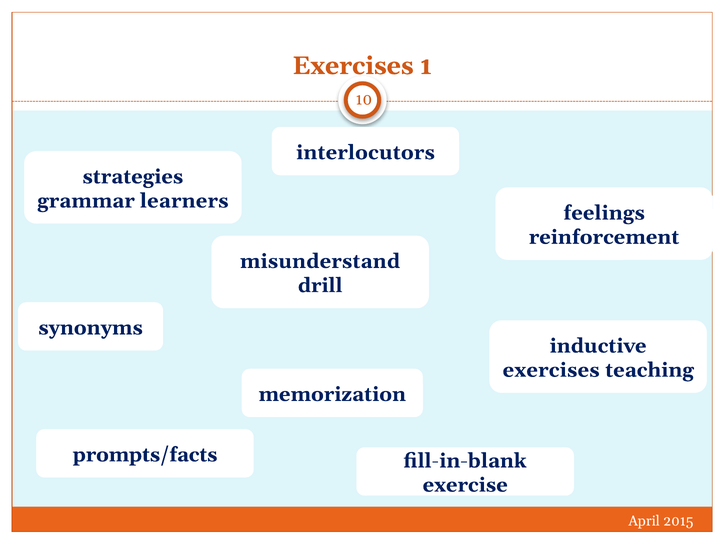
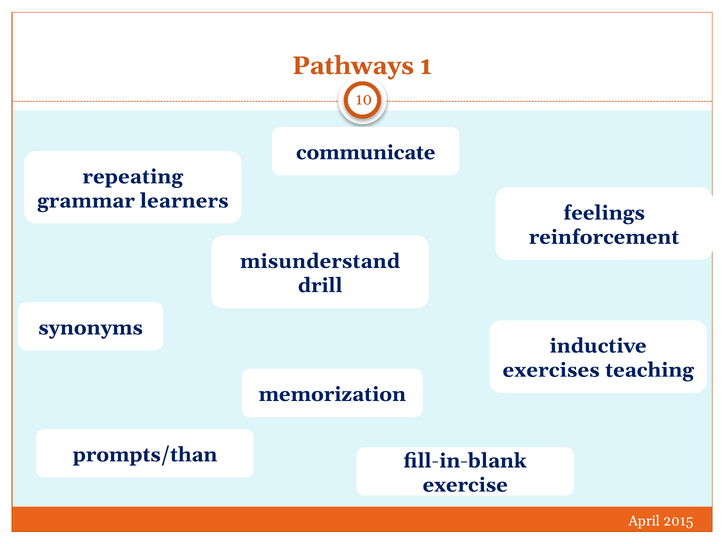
Exercises: Exercises -> Pathways (353, 66)
interlocutors: interlocutors -> communicate (366, 152)
strategies: strategies -> repeating (133, 177)
prompts/facts: prompts/facts -> prompts/than (145, 454)
